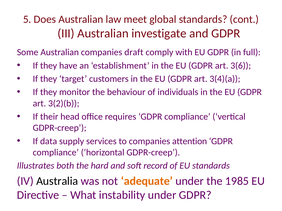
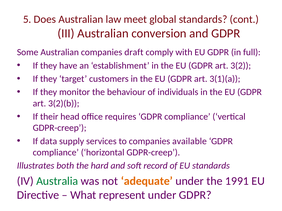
investigate: investigate -> conversion (159, 34)
3(6: 3(6 -> 3(2 (241, 66)
3(4)(a: 3(4)(a -> 3(1)(a (225, 79)
attention: attention -> available (189, 141)
Australia colour: black -> green (57, 181)
1985: 1985 -> 1991 (237, 181)
instability: instability -> represent (122, 196)
